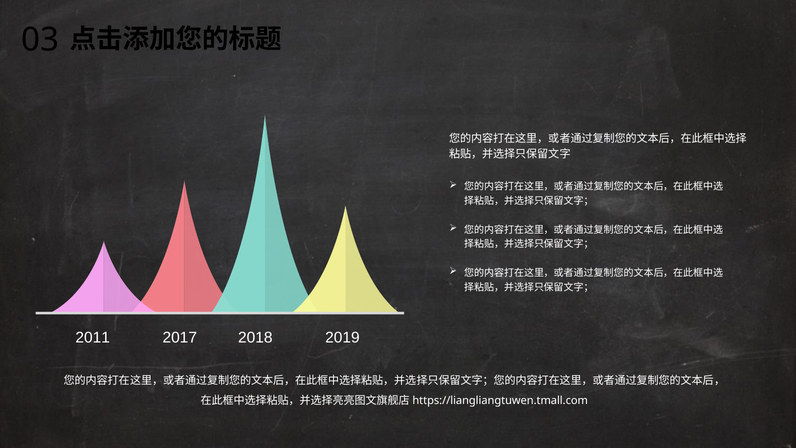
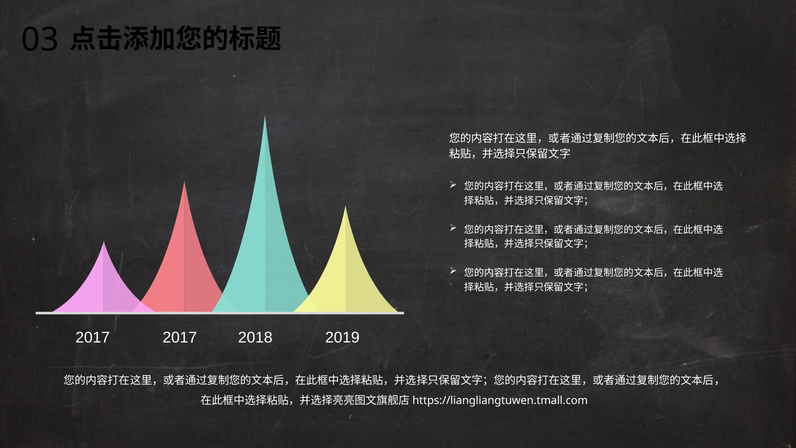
2011: 2011 -> 2017 (93, 338)
